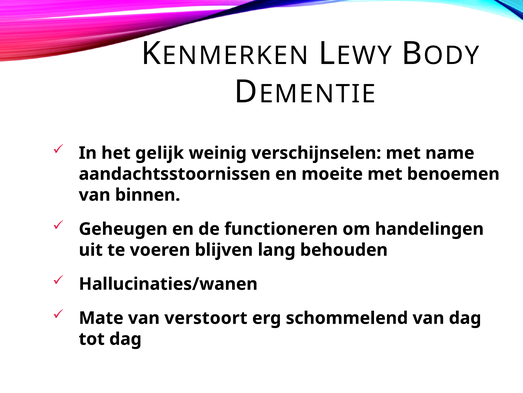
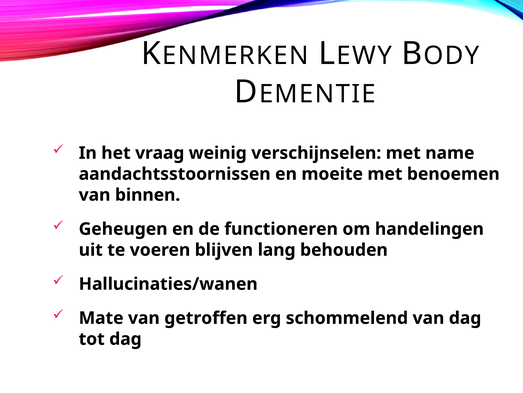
gelijk: gelijk -> vraag (160, 153)
verstoort: verstoort -> getroffen (206, 318)
